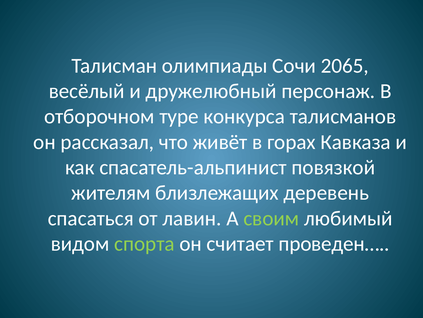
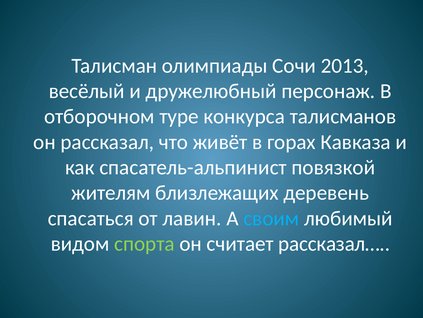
2065: 2065 -> 2013 (345, 66)
своим colour: light green -> light blue (271, 218)
проведен…: проведен… -> рассказал… (334, 243)
